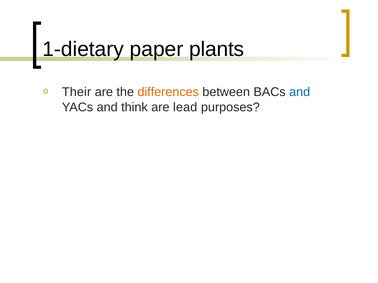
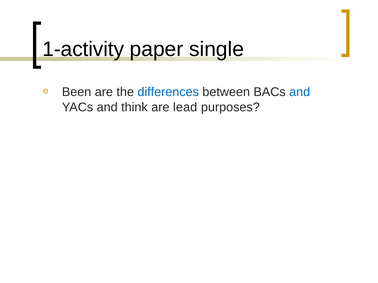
1-dietary: 1-dietary -> 1-activity (83, 49)
plants: plants -> single (217, 49)
Their: Their -> Been (77, 92)
differences colour: orange -> blue (168, 92)
